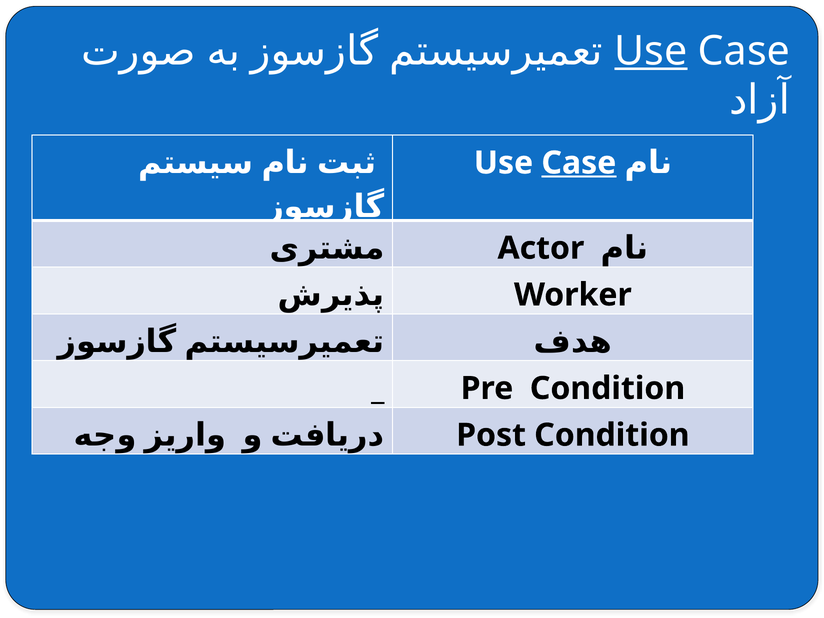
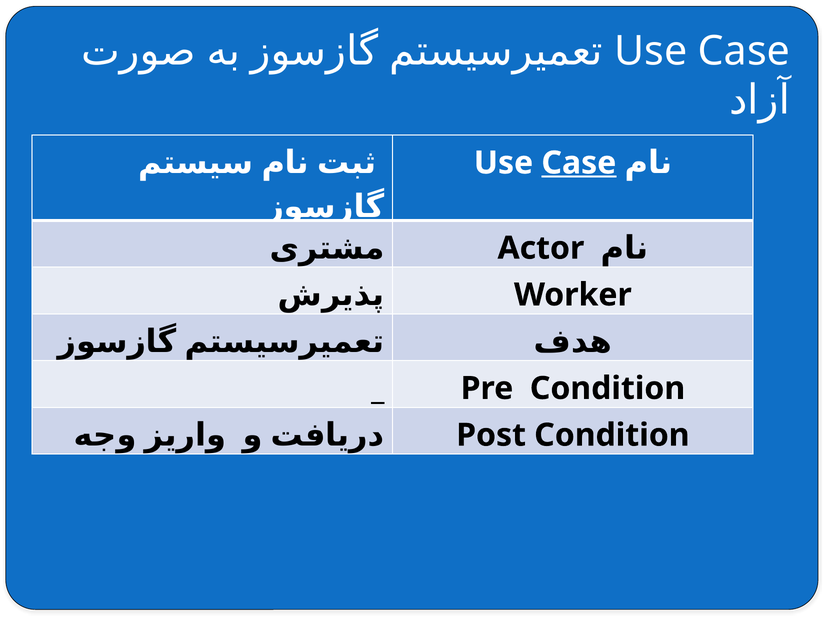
Use underline: present -> none (651, 51)
